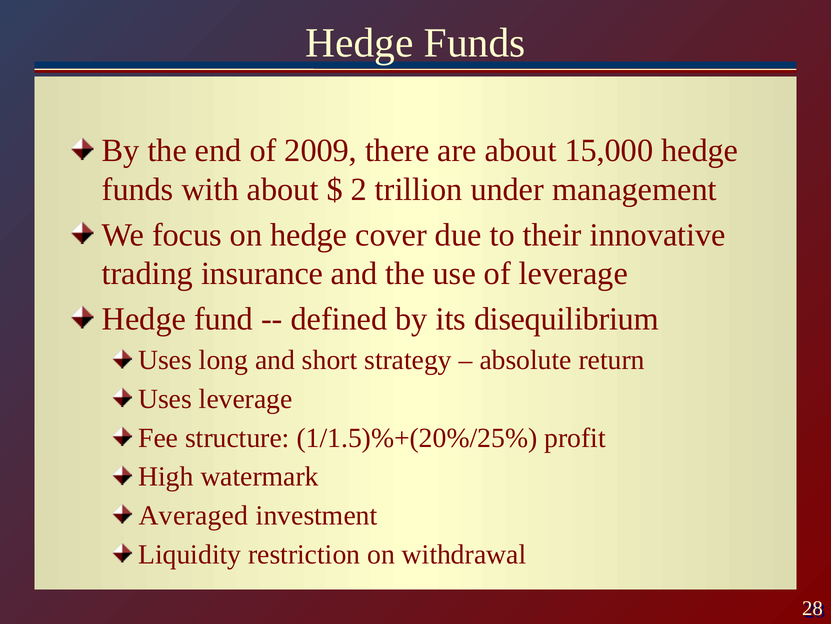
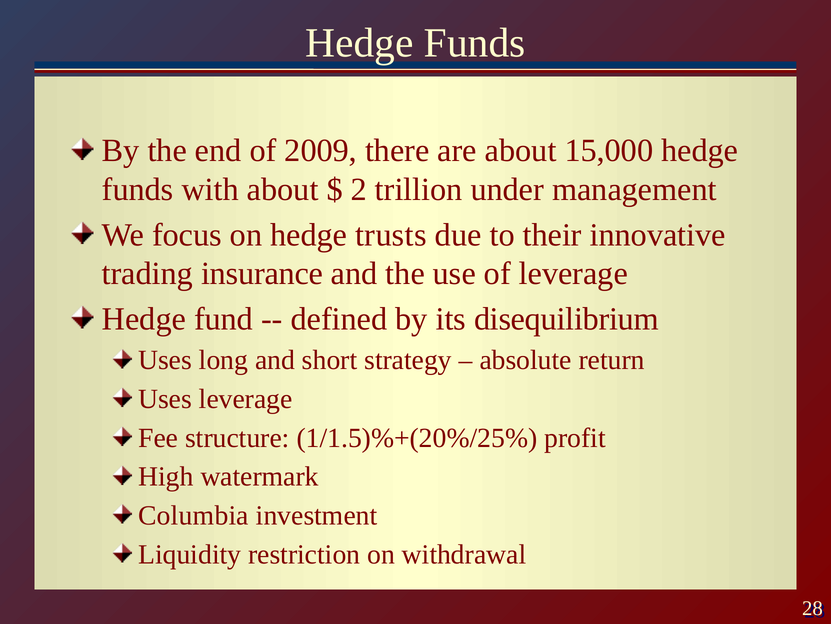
cover: cover -> trusts (391, 235)
Averaged: Averaged -> Columbia (193, 515)
